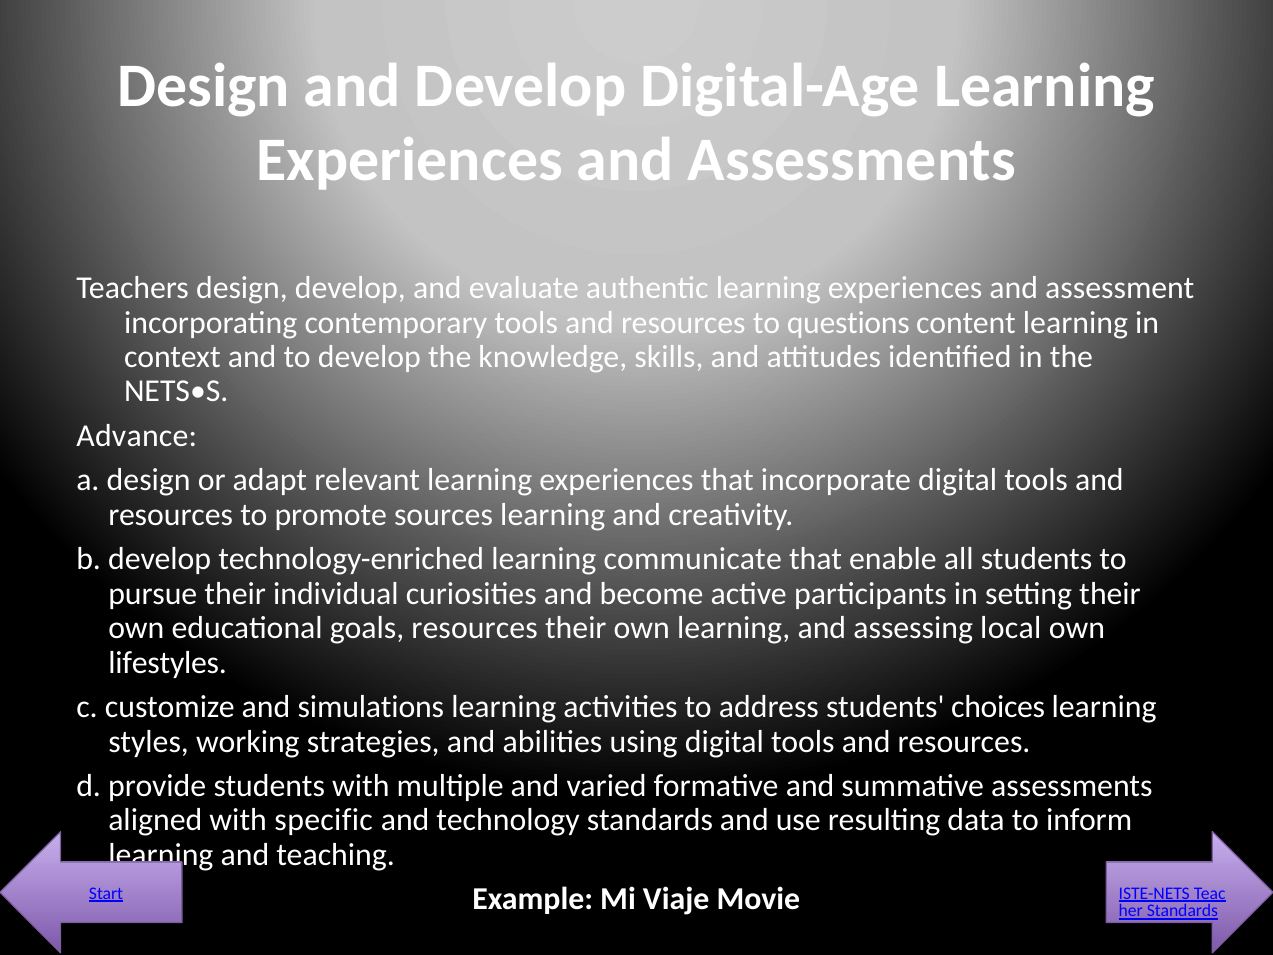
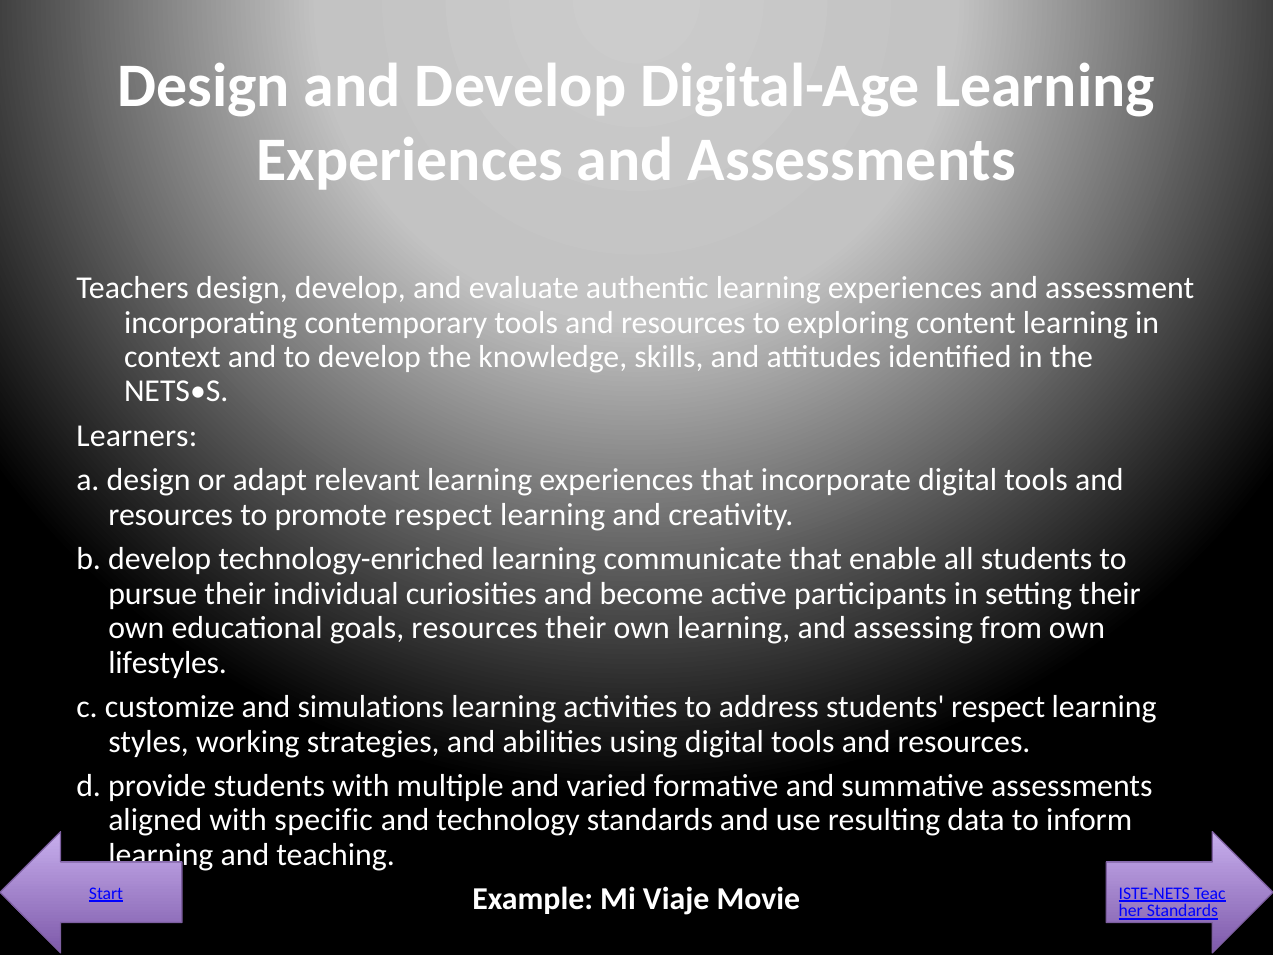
questions: questions -> exploring (848, 322)
Advance: Advance -> Learners (137, 436)
promote sources: sources -> respect (443, 515)
local: local -> from (1011, 628)
students choices: choices -> respect (998, 707)
